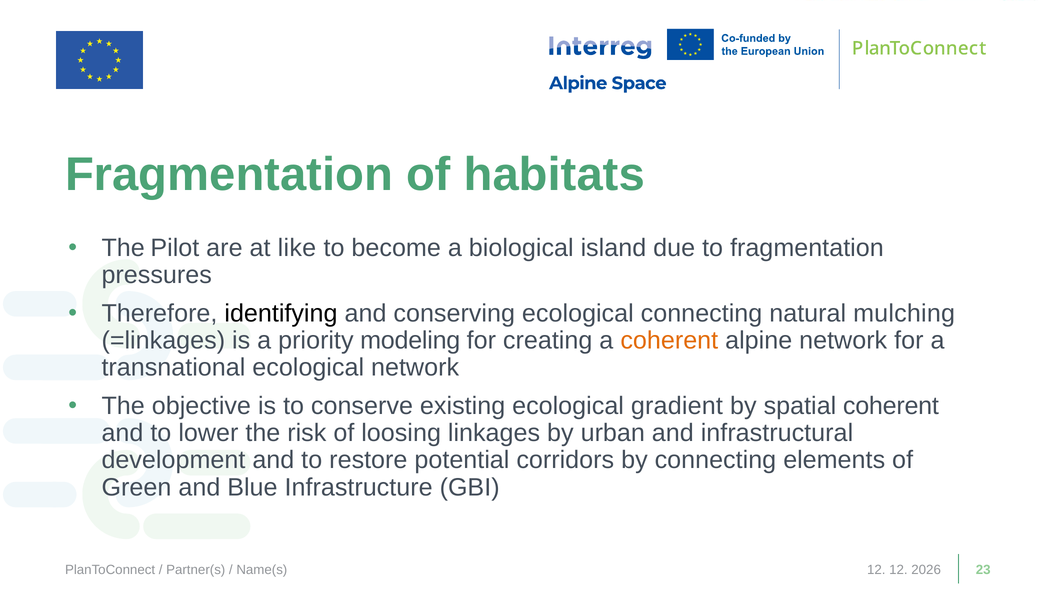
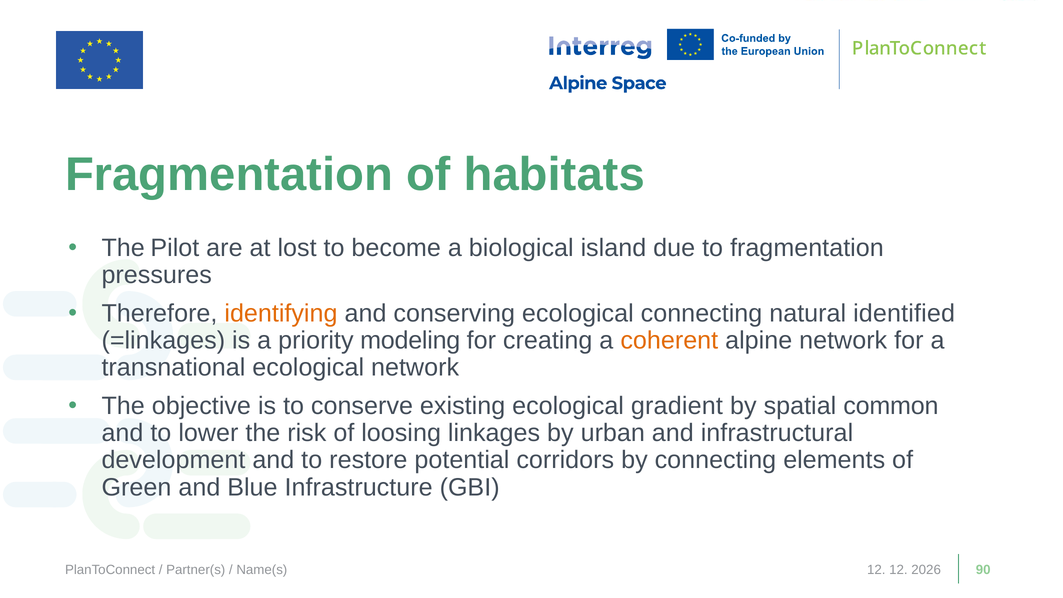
like: like -> lost (297, 248)
identifying colour: black -> orange (281, 313)
mulching: mulching -> identified (904, 313)
spatial coherent: coherent -> common (891, 406)
23: 23 -> 90 (983, 570)
